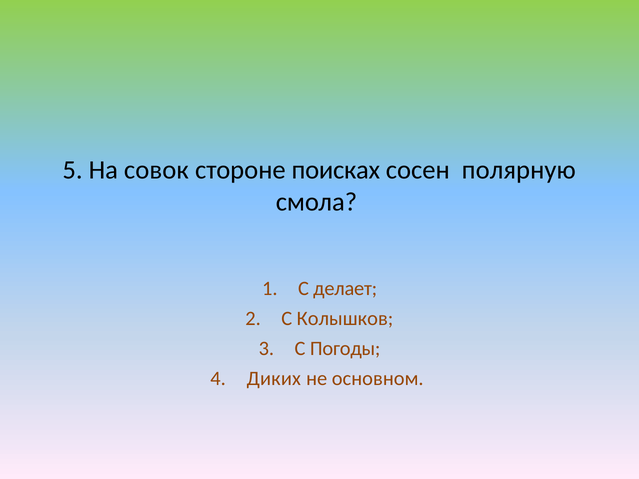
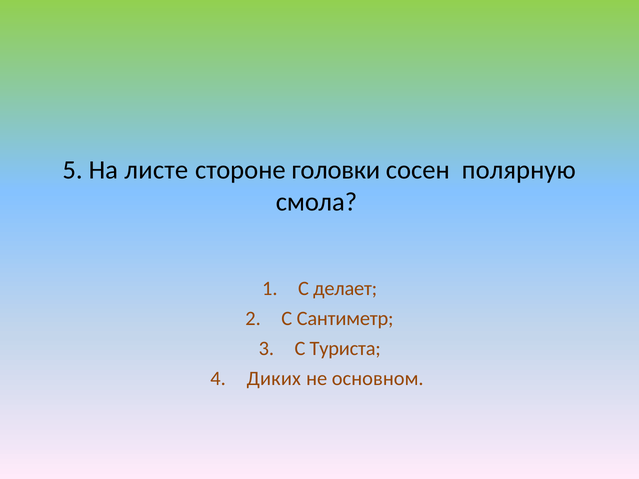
совок: совок -> листе (156, 170)
поисках: поисках -> головки (336, 170)
Колышков: Колышков -> Сантиметр (345, 319)
Погоды: Погоды -> Туриста (345, 349)
